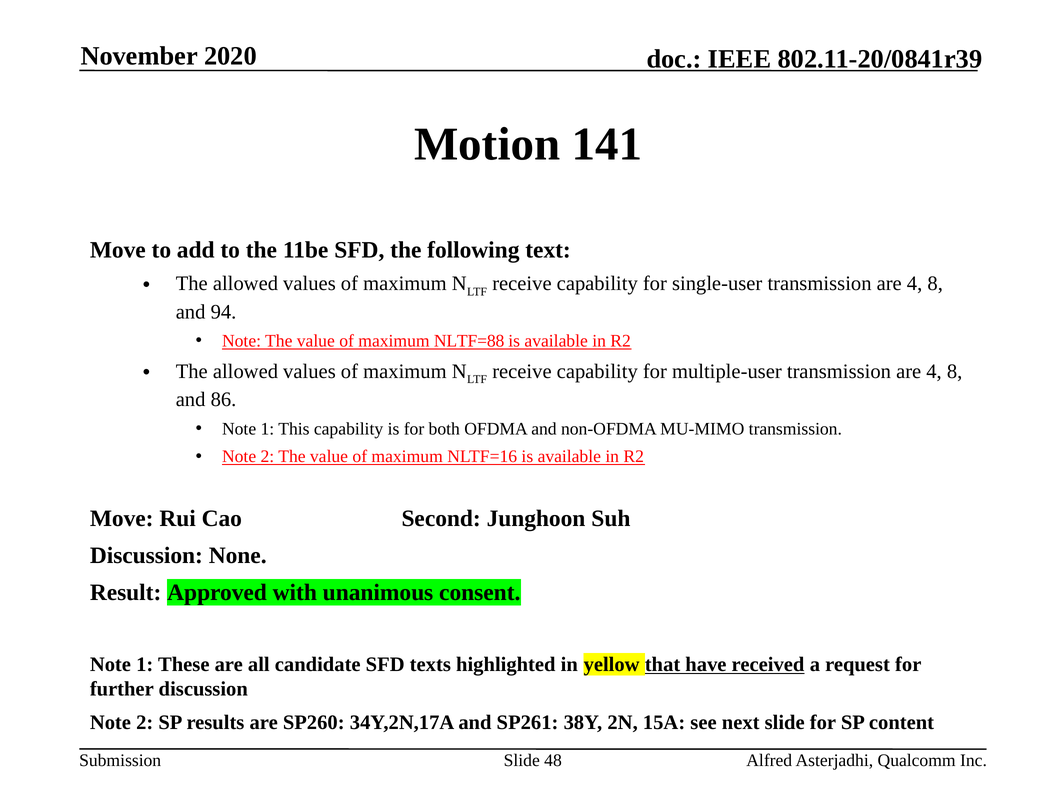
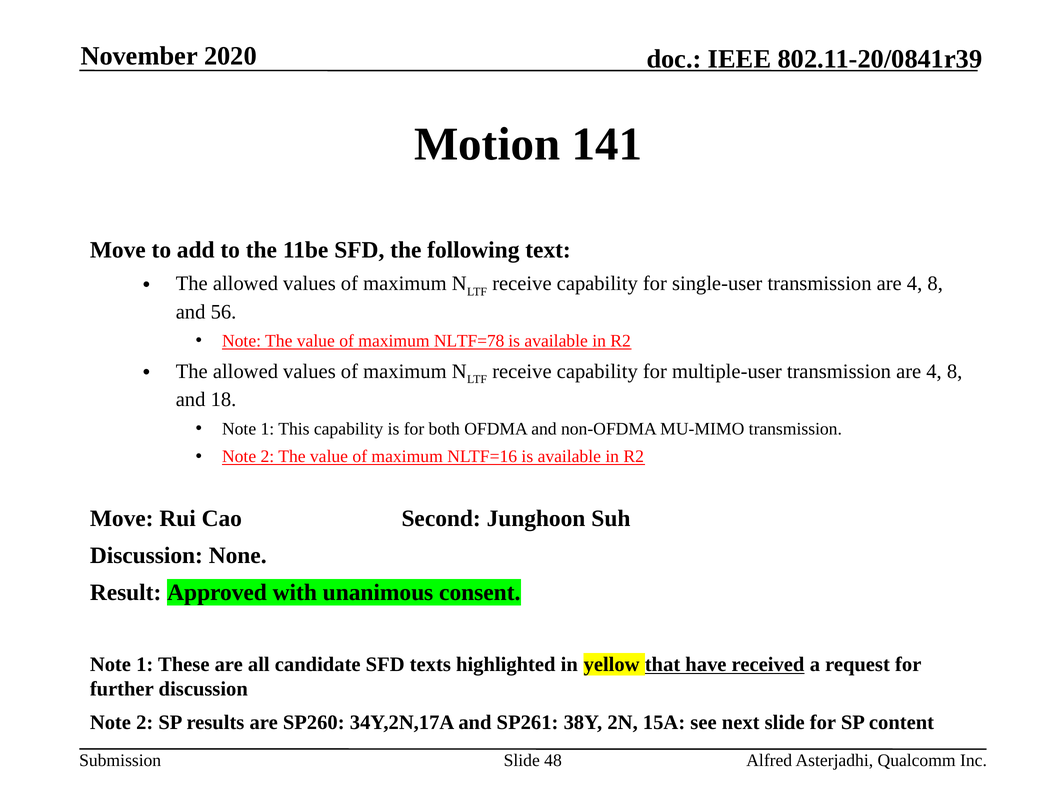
94: 94 -> 56 (224, 312)
NLTF=88: NLTF=88 -> NLTF=78 (469, 341)
86: 86 -> 18 (224, 399)
